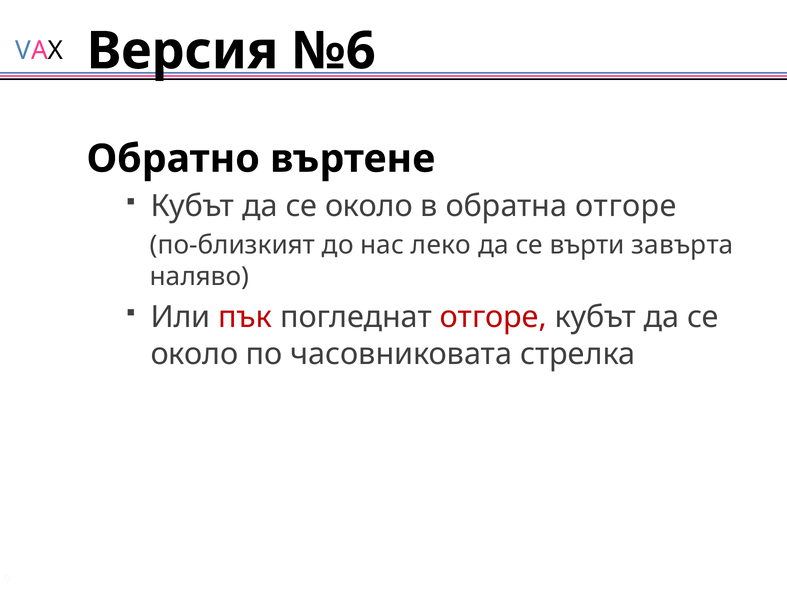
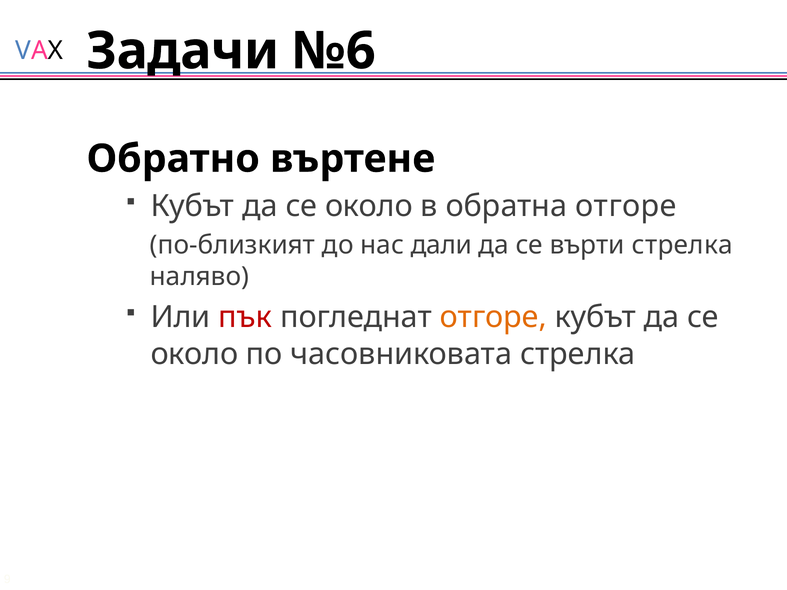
Версия: Версия -> Задачи (183, 51)
леко: леко -> дали (441, 245)
върти завърта: завърта -> стрелка (682, 245)
отгоре colour: red -> orange (493, 317)
